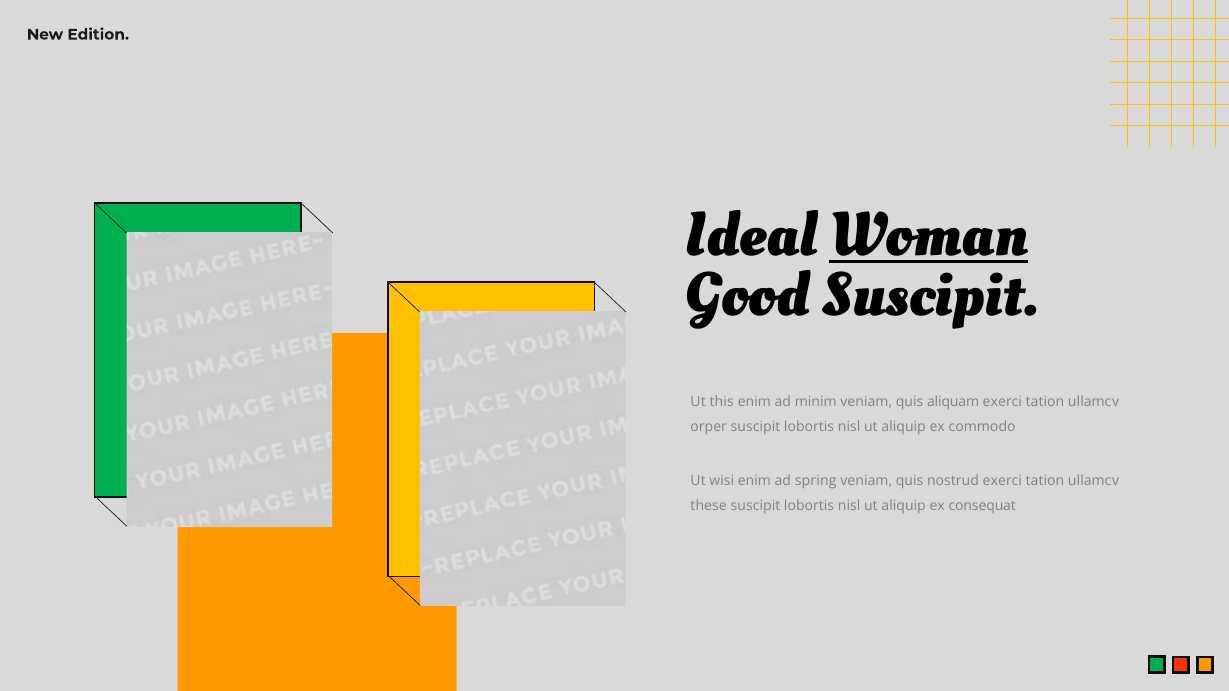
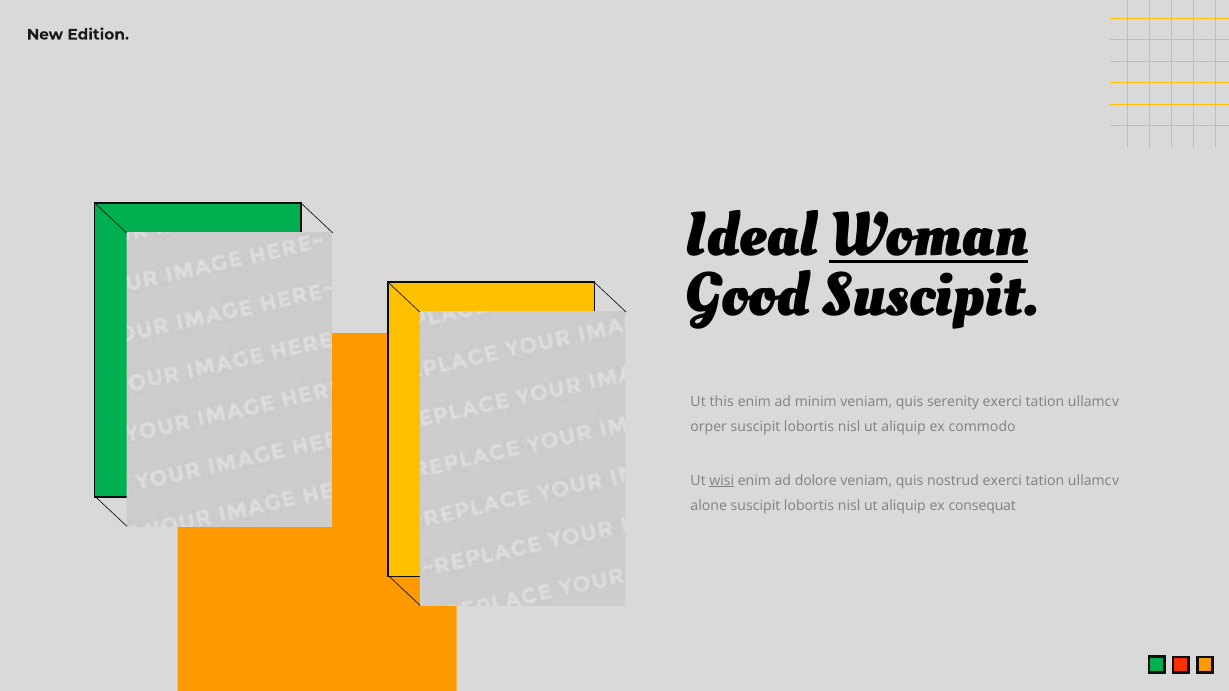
aliquam: aliquam -> serenity (953, 402)
wisi underline: none -> present (722, 481)
spring: spring -> dolore (816, 481)
these: these -> alone (709, 506)
